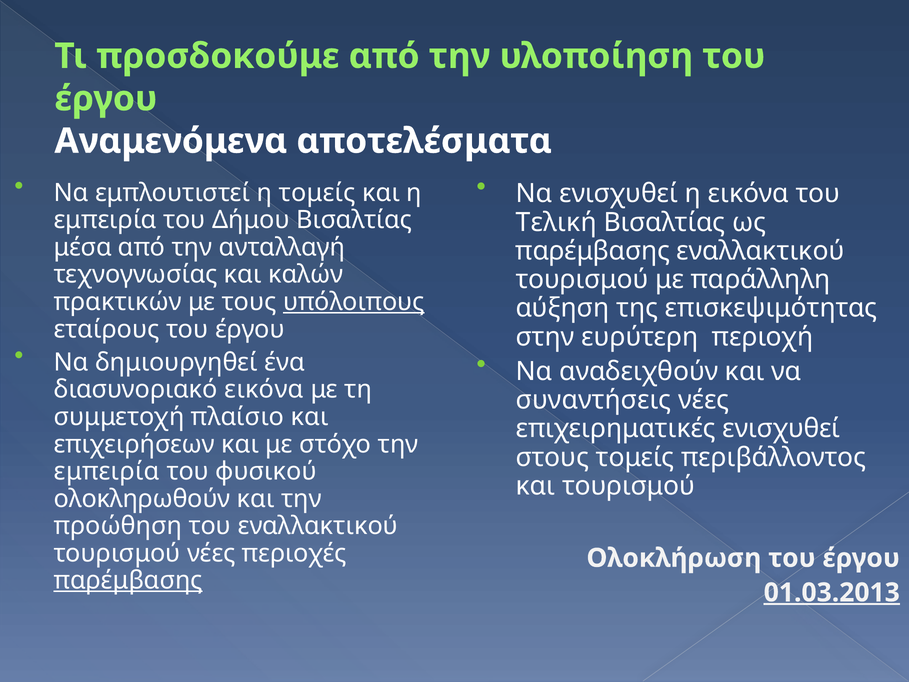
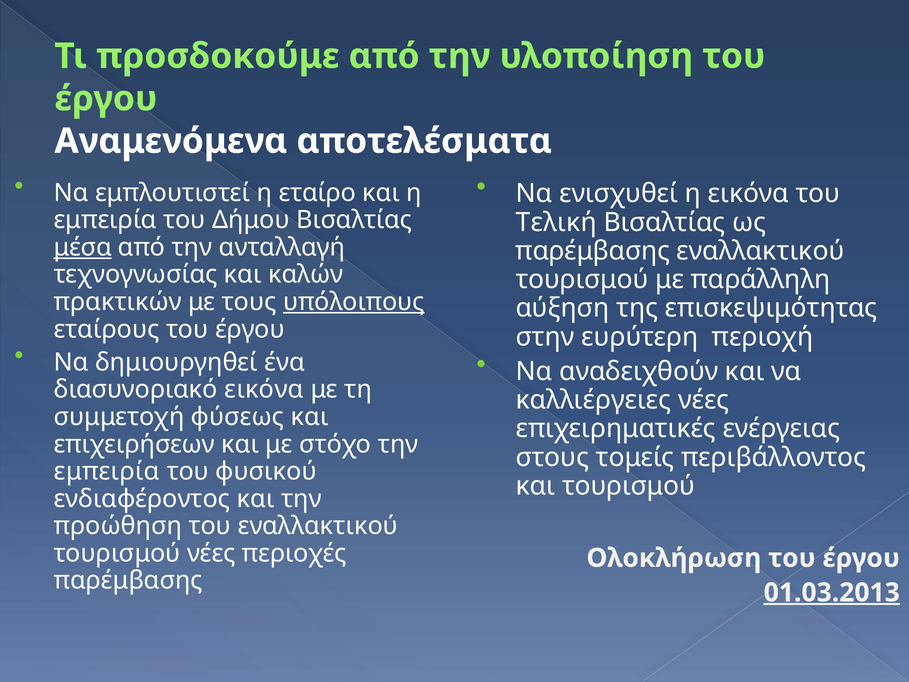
η τομείς: τομείς -> εταίρο (317, 193)
μέσα underline: none -> present (83, 247)
συναντήσεις: συναντήσεις -> καλλιέργειες (594, 400)
πλαίσιο: πλαίσιο -> φύσεως (238, 417)
επιχειρηματικές ενισχυθεί: ενισχυθεί -> ενέργειας (781, 428)
ολοκληρωθούν: ολοκληρωθούν -> ενδιαφέροντος (142, 499)
παρέμβασης underline: present -> none (128, 580)
